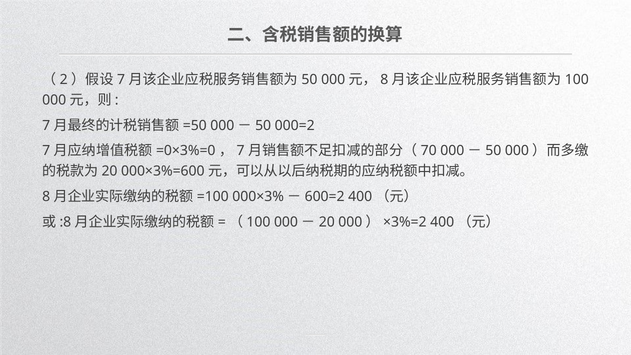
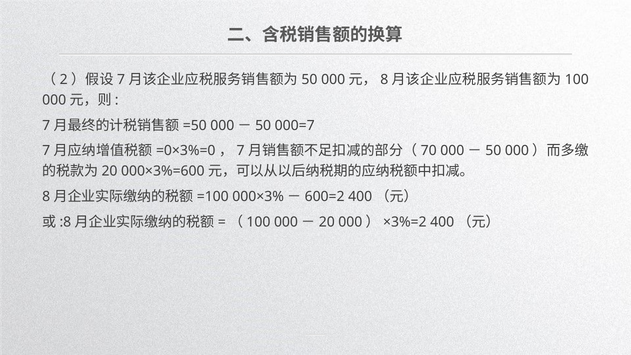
000=2: 000=2 -> 000=7 (295, 125)
